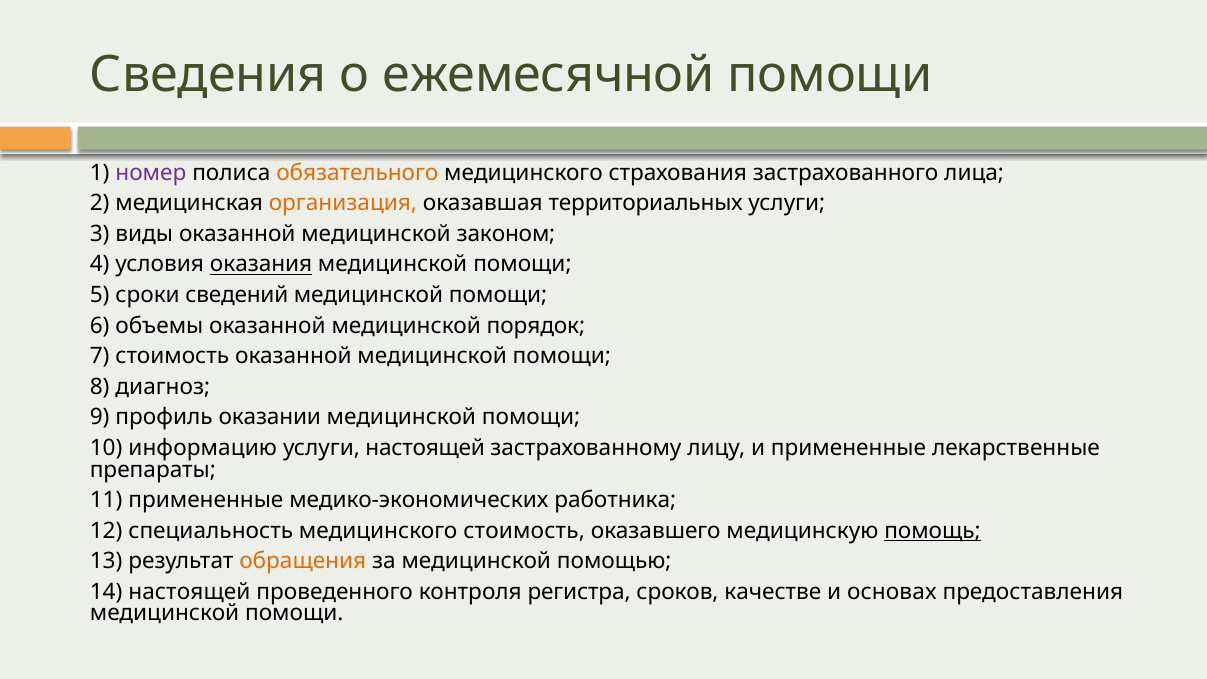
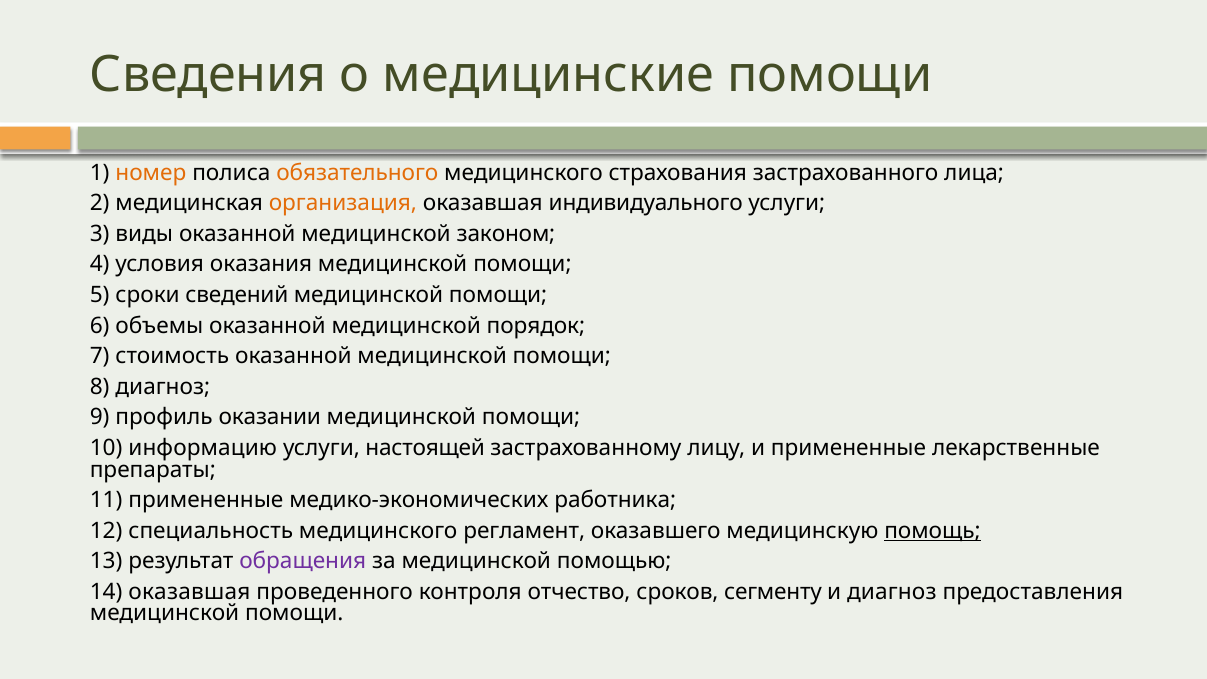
ежемесячной: ежемесячной -> медицинские (548, 75)
номер colour: purple -> orange (151, 173)
территориальных: территориальных -> индивидуального (646, 203)
оказания underline: present -> none (261, 264)
медицинского стоимость: стоимость -> регламент (524, 531)
обращения colour: orange -> purple (303, 561)
14 настоящей: настоящей -> оказавшая (189, 592)
регистра: регистра -> отчество (579, 592)
качестве: качестве -> сегменту (773, 592)
и основах: основах -> диагноз (892, 592)
